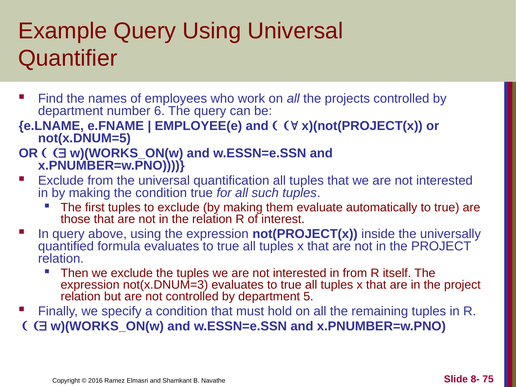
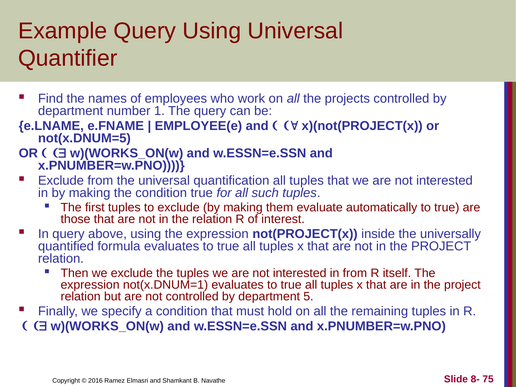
6: 6 -> 1 (159, 111)
not(x.DNUM=3: not(x.DNUM=3 -> not(x.DNUM=1 (166, 285)
